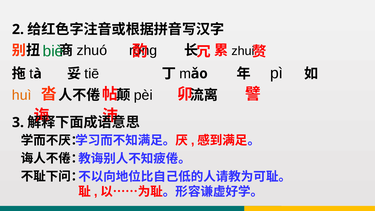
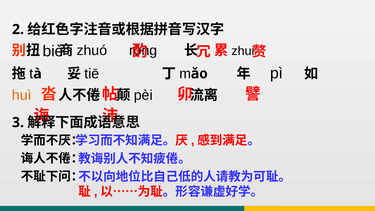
biè colour: green -> black (53, 51)
